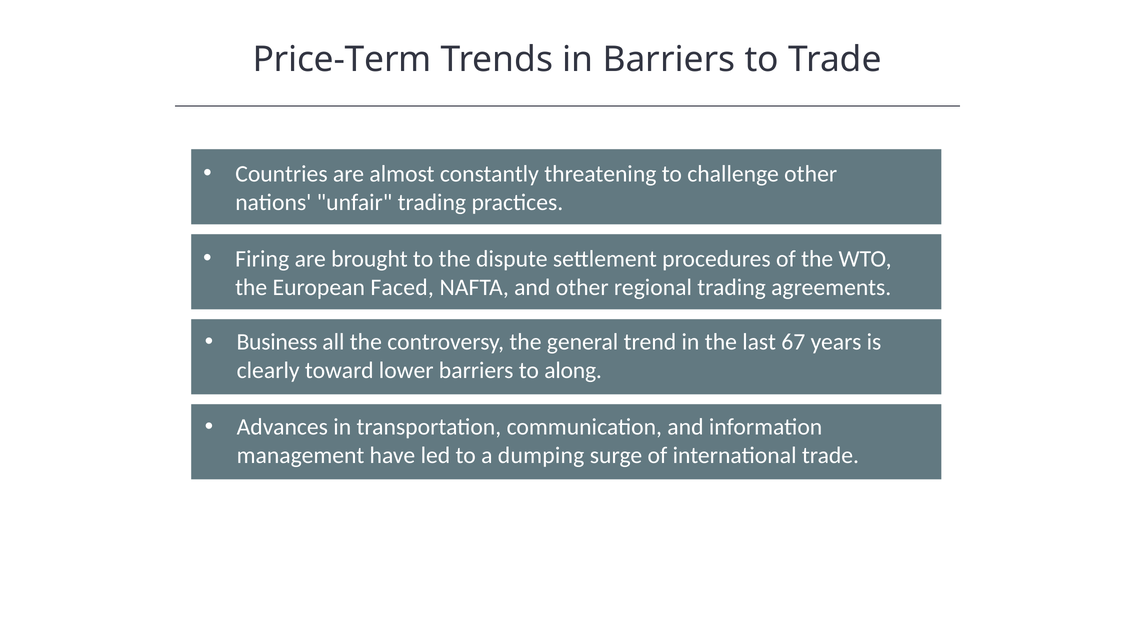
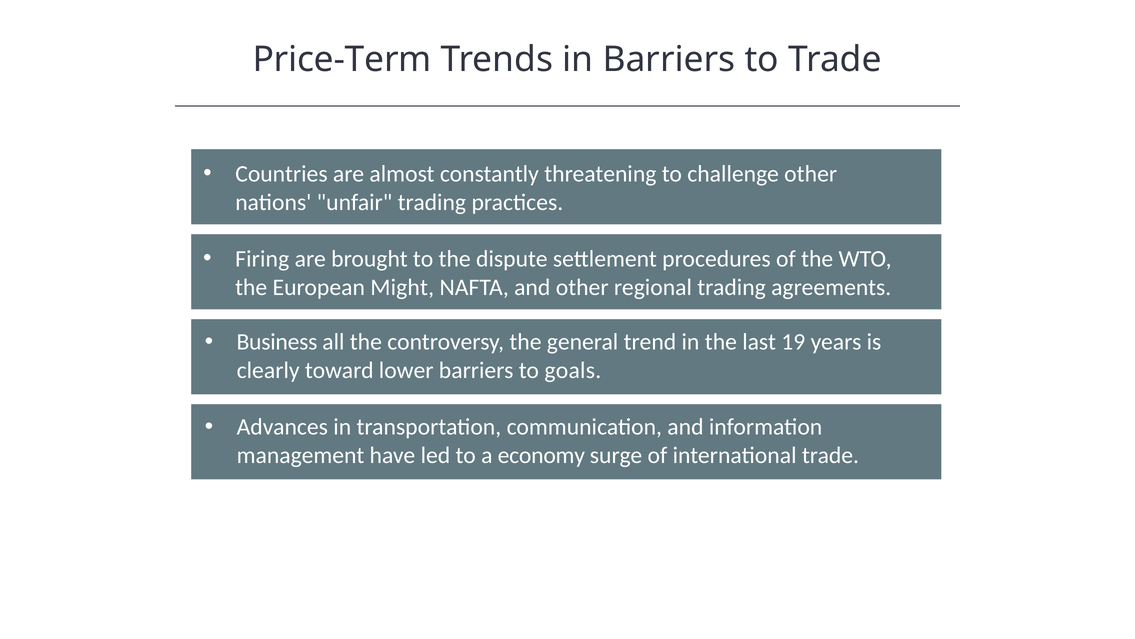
Faced: Faced -> Might (402, 287)
67: 67 -> 19 (793, 342)
along: along -> goals (573, 370)
dumping: dumping -> economy (541, 455)
